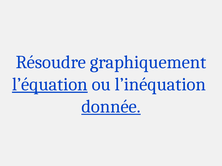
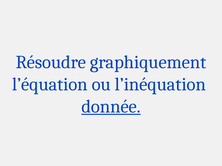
l’équation underline: present -> none (50, 85)
